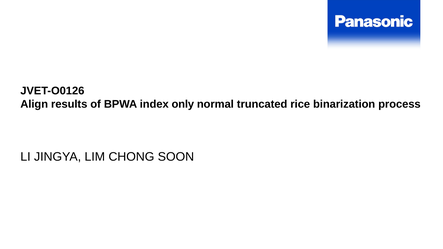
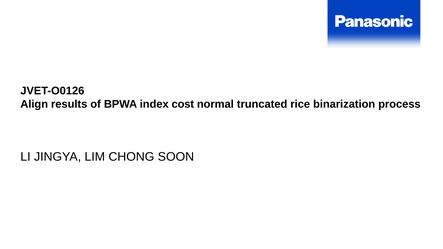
only: only -> cost (183, 104)
